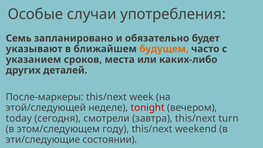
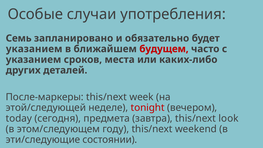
указывают: указывают -> указанием (34, 49)
будущем colour: orange -> red (164, 49)
смотрели: смотрели -> предмета (107, 118)
turn: turn -> look (229, 118)
